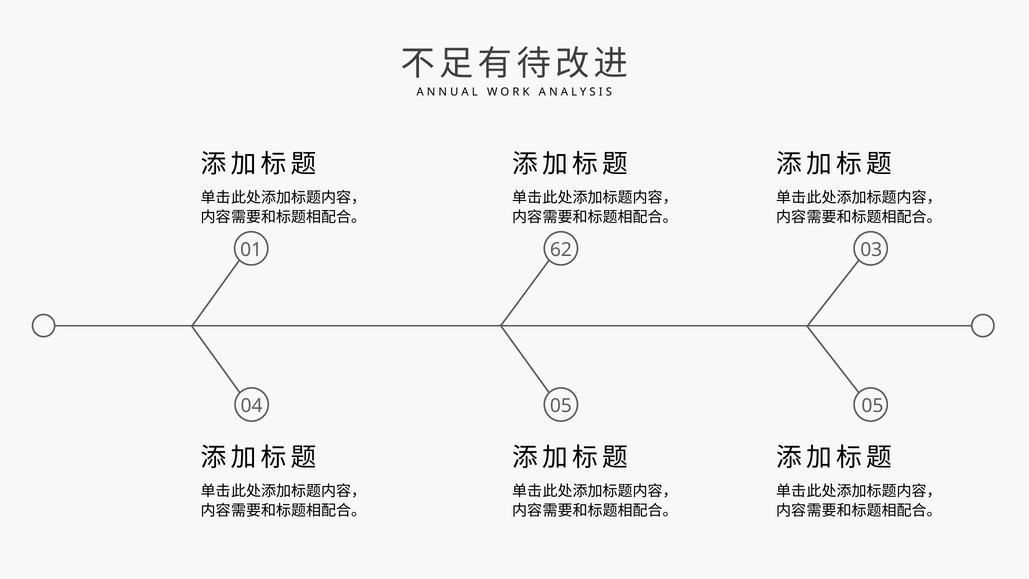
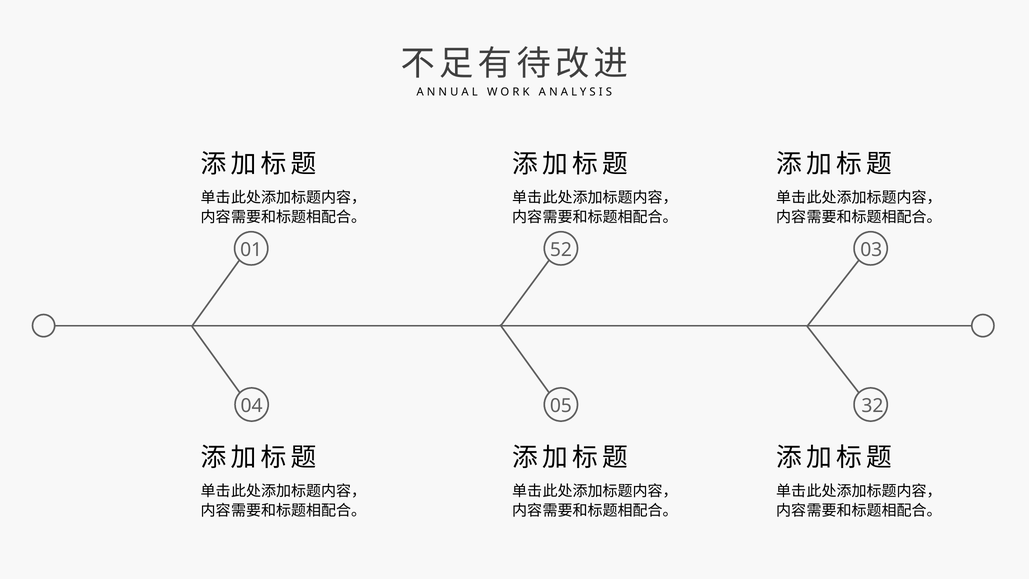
62: 62 -> 52 (561, 250)
05 05: 05 -> 32 (873, 406)
